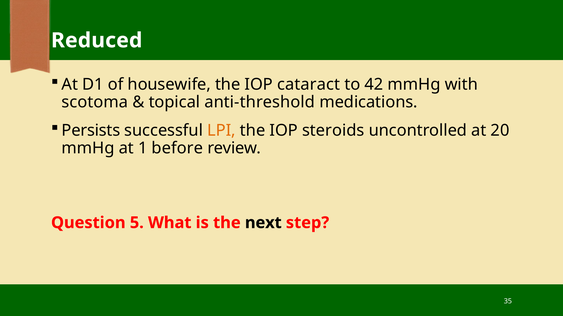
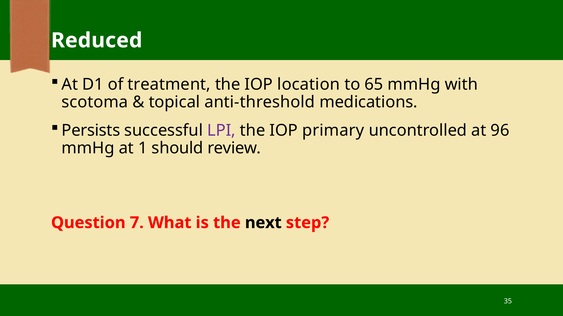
housewife: housewife -> treatment (169, 85)
cataract: cataract -> location (309, 85)
42: 42 -> 65 (374, 85)
LPI colour: orange -> purple (221, 131)
steroids: steroids -> primary (333, 131)
20: 20 -> 96 (500, 131)
before: before -> should (177, 148)
5: 5 -> 7 (137, 223)
